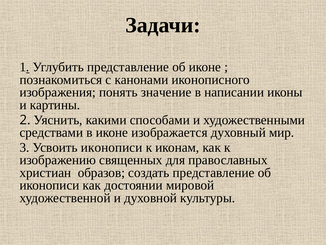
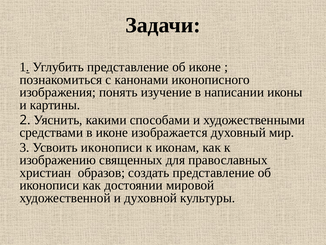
значение: значение -> изучение (166, 92)
